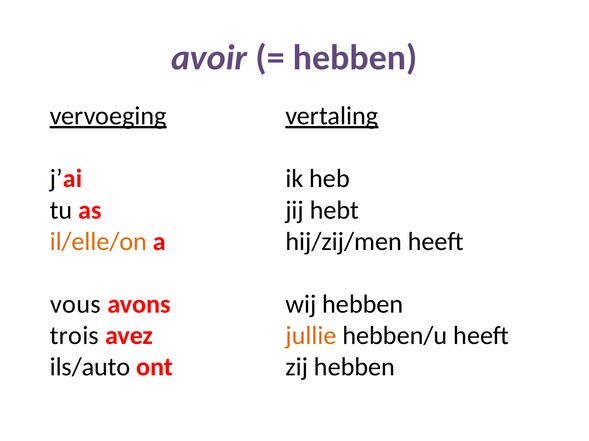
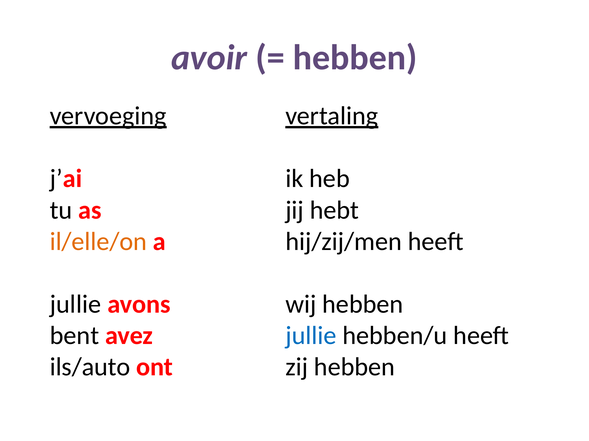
vous: vous -> jullie (76, 305)
trois: trois -> bent (74, 336)
jullie colour: orange -> blue (311, 336)
